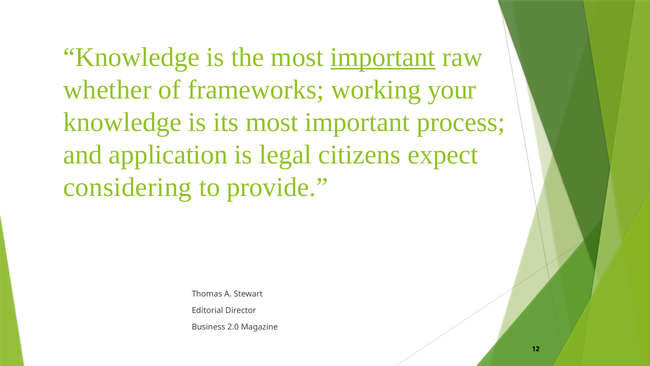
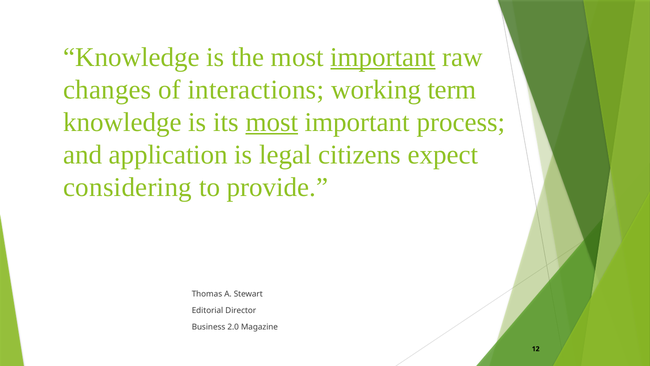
whether: whether -> changes (107, 90)
frameworks: frameworks -> interactions (256, 90)
your: your -> term (452, 90)
most underline: none -> present (272, 122)
